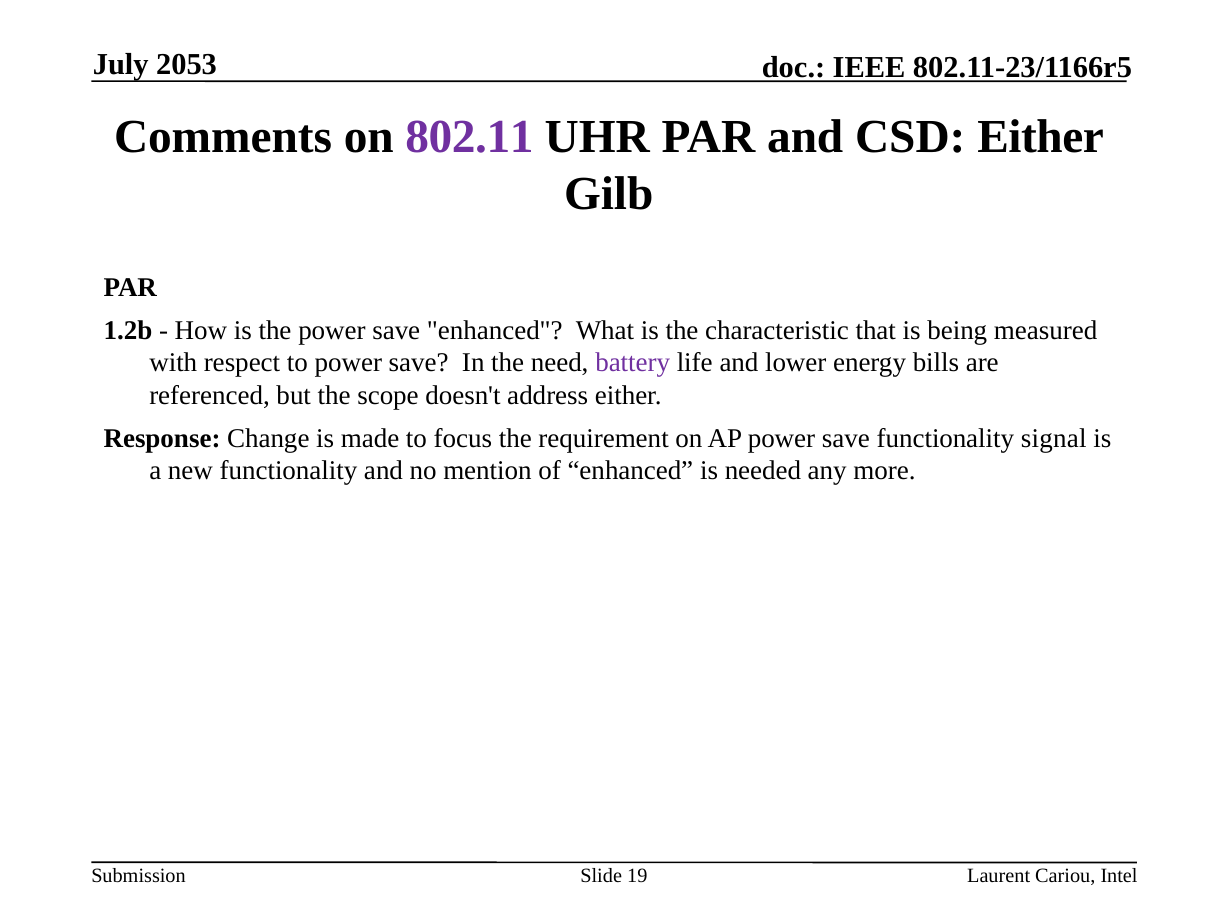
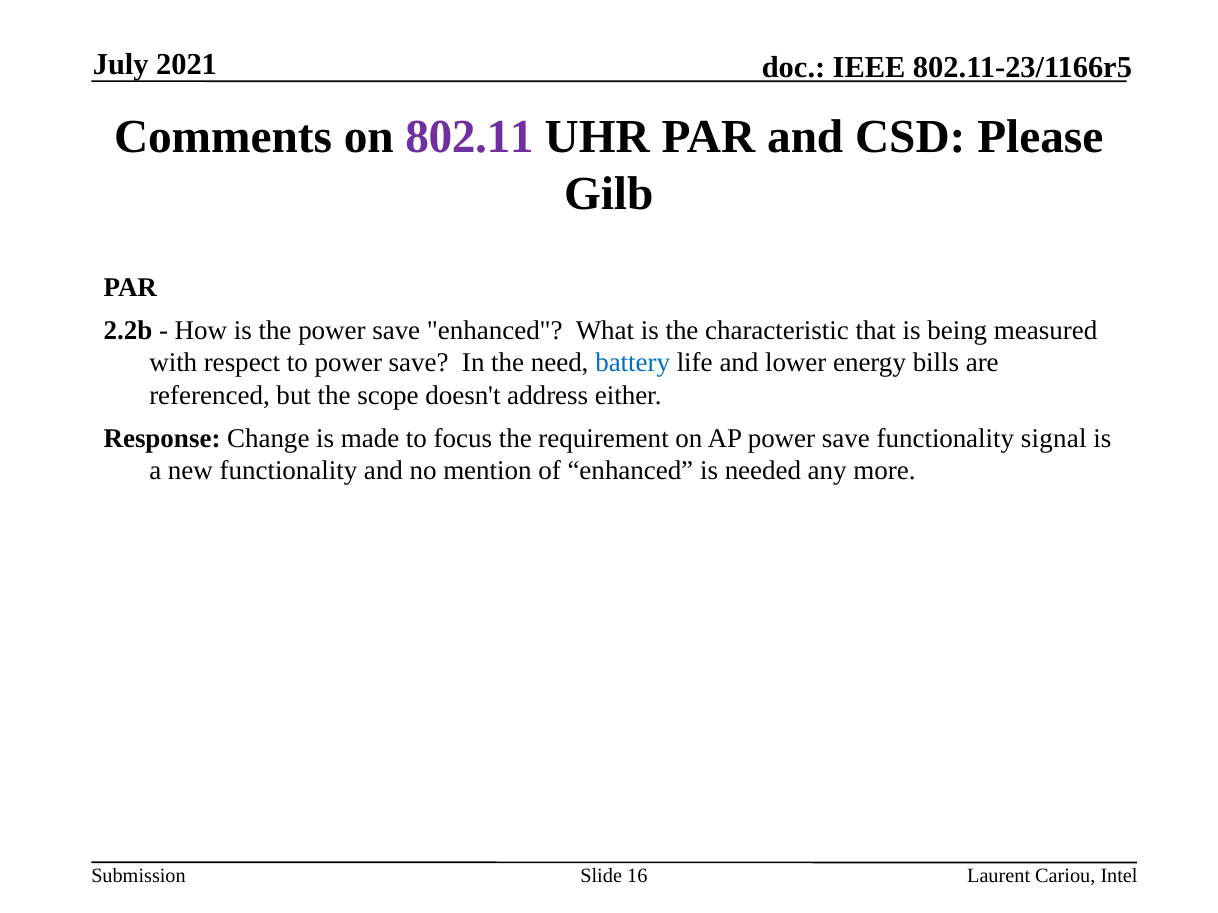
2053: 2053 -> 2021 (187, 65)
CSD Either: Either -> Please (1040, 137)
1.2b: 1.2b -> 2.2b (128, 331)
battery colour: purple -> blue (633, 363)
19: 19 -> 16 (637, 876)
